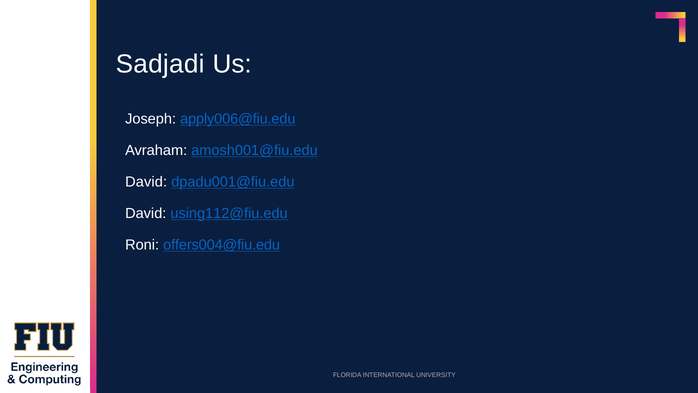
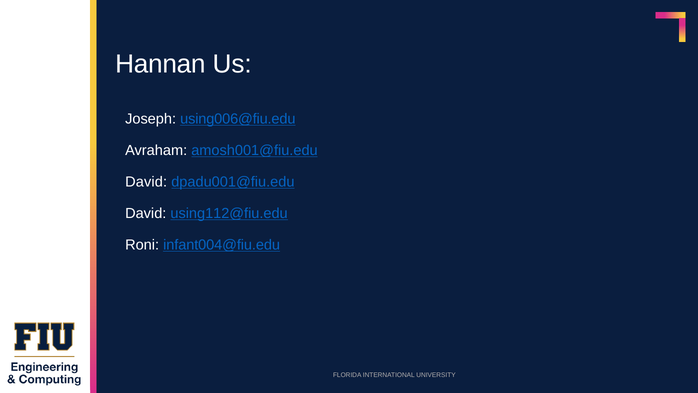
Sadjadi: Sadjadi -> Hannan (160, 64)
apply006@fiu.edu: apply006@fiu.edu -> using006@fiu.edu (238, 119)
offers004@fiu.edu: offers004@fiu.edu -> infant004@fiu.edu (222, 245)
